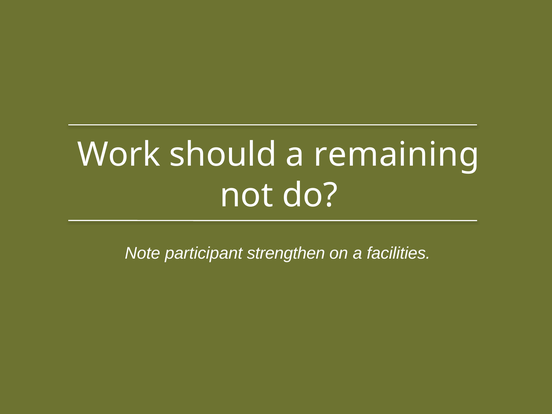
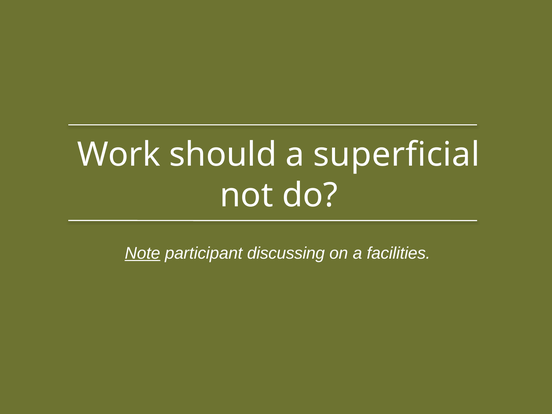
remaining: remaining -> superficial (396, 155)
Note underline: none -> present (143, 253)
strengthen: strengthen -> discussing (286, 253)
